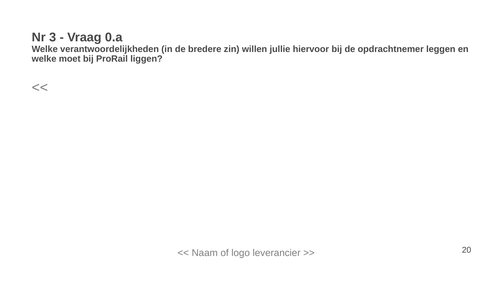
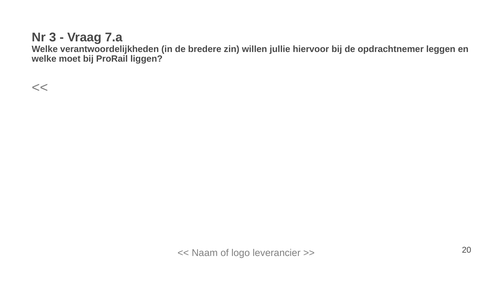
0.a: 0.a -> 7.a (114, 37)
